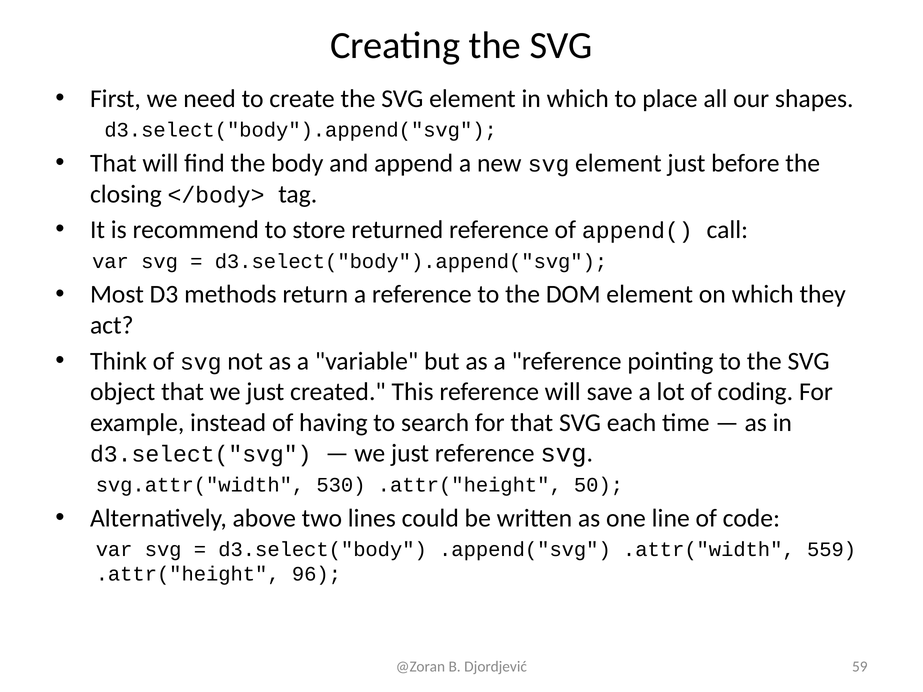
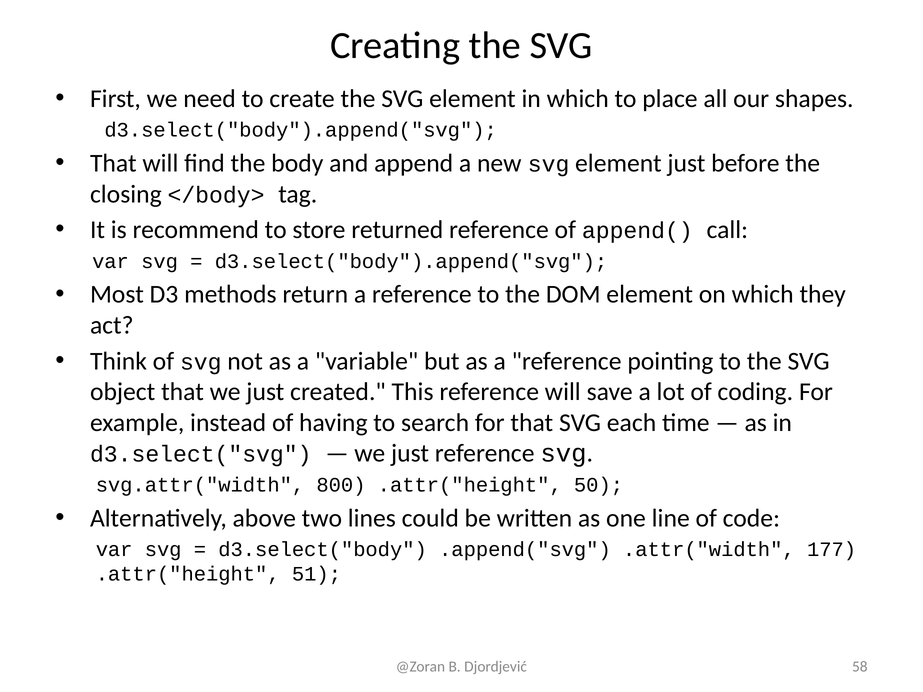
530: 530 -> 800 (341, 485)
559: 559 -> 177 (832, 550)
96: 96 -> 51 (317, 574)
59: 59 -> 58 (860, 667)
